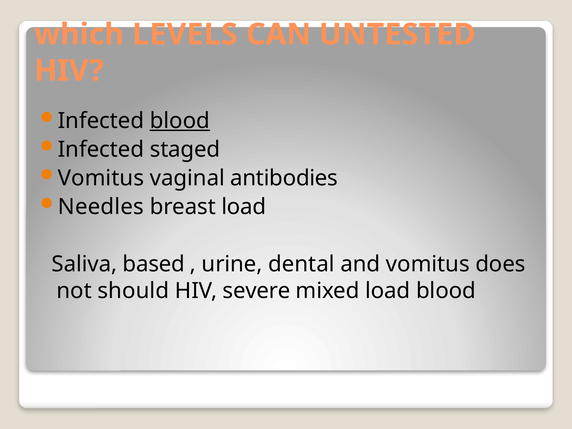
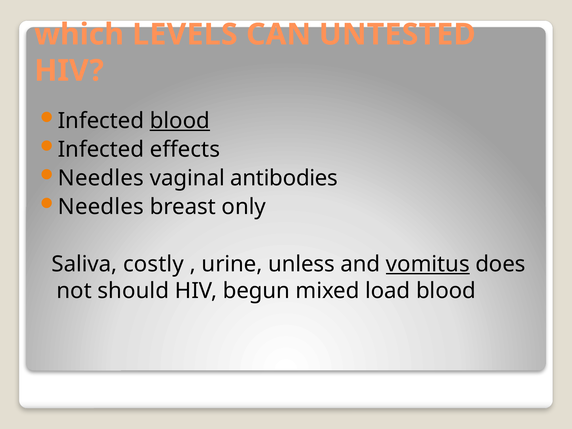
staged: staged -> effects (185, 149)
Vomitus: Vomitus -> Needles (101, 178)
breast load: load -> only (244, 207)
based: based -> costly (153, 264)
dental: dental -> unless (301, 264)
vomitus underline: none -> present (428, 264)
severe: severe -> begun (256, 291)
